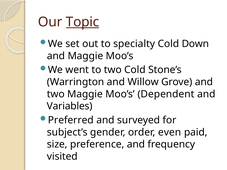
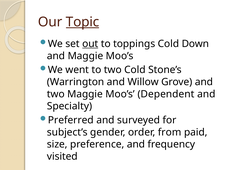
out underline: none -> present (90, 44)
specialty: specialty -> toppings (134, 44)
Variables: Variables -> Specialty (70, 106)
even: even -> from (170, 132)
